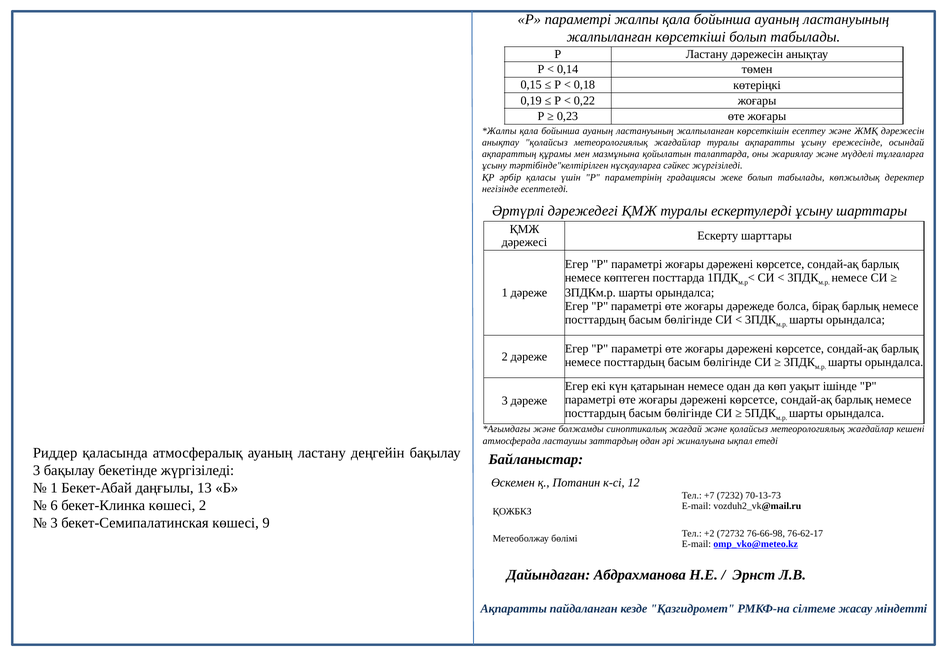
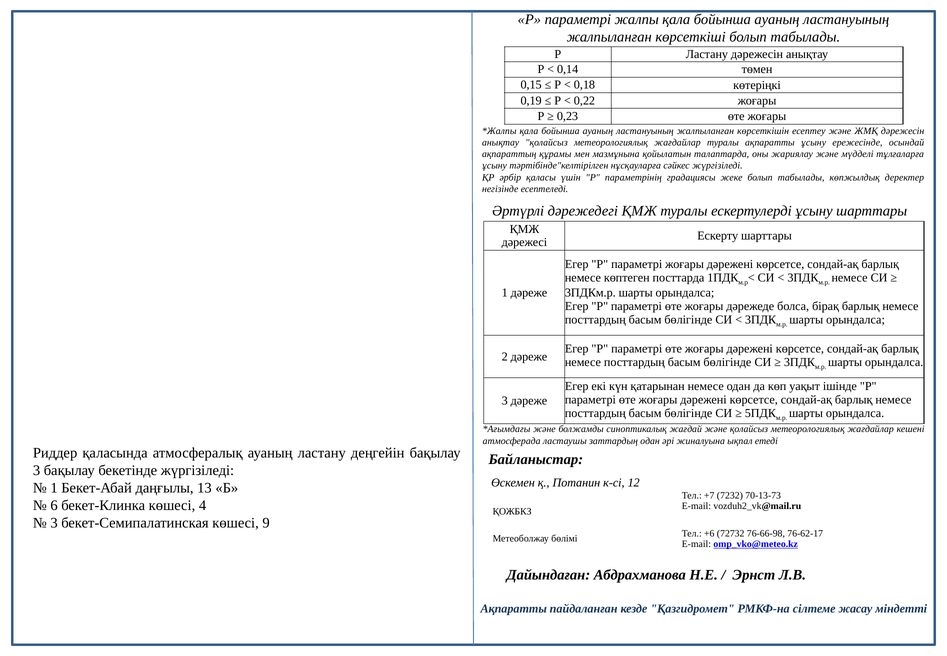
көшесі 2: 2 -> 4 (203, 505)
+2: +2 -> +6 (709, 533)
